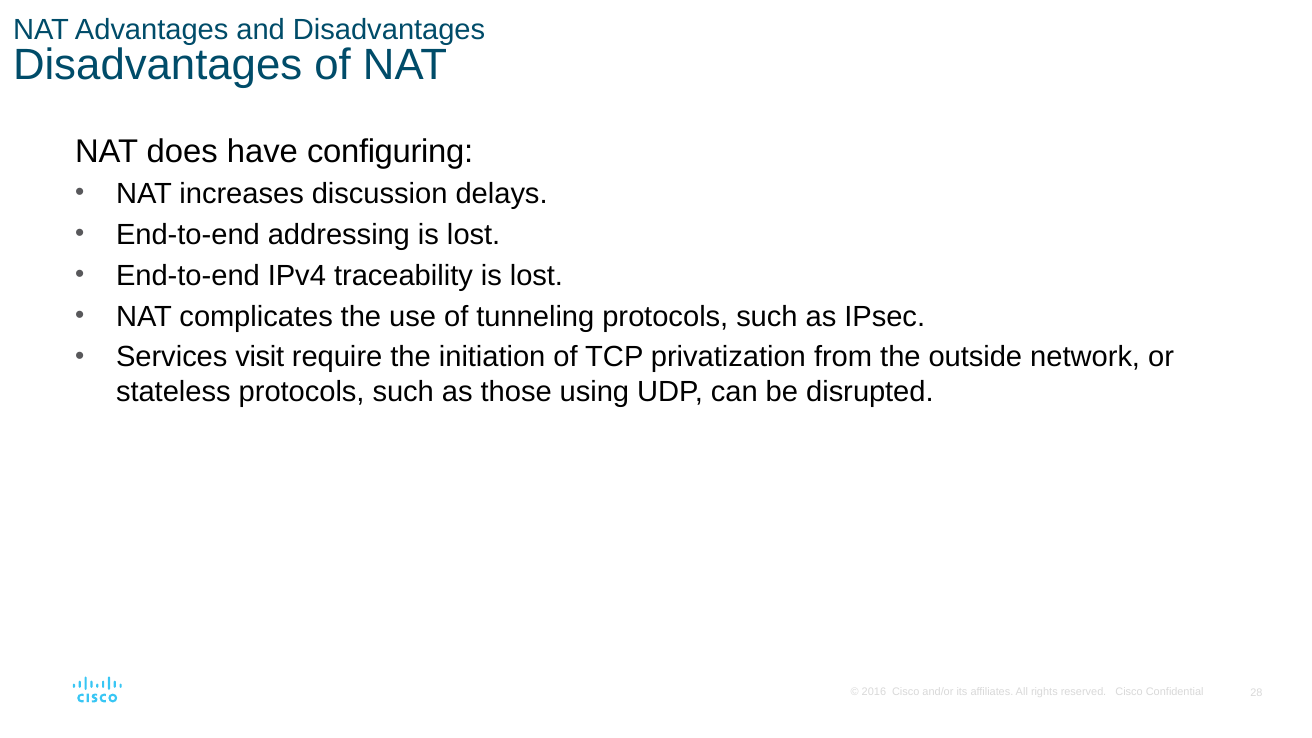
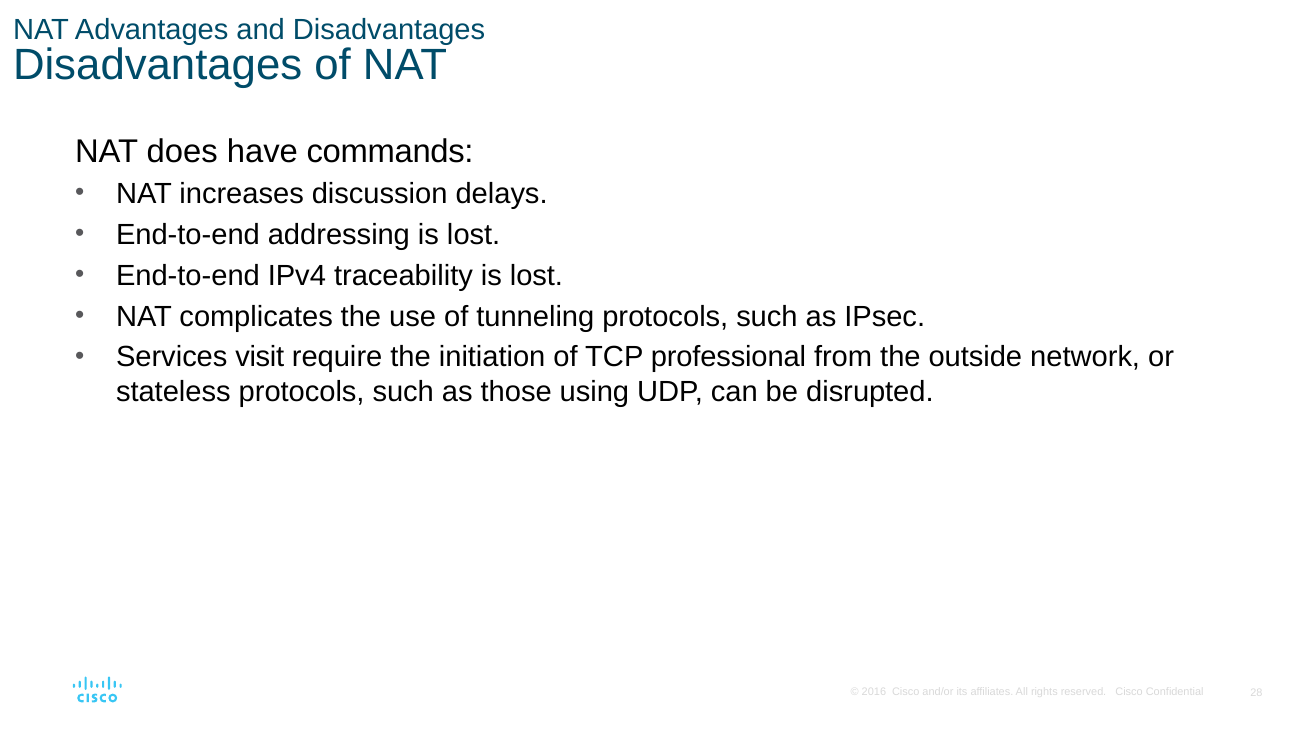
configuring: configuring -> commands (390, 151)
privatization: privatization -> professional (728, 357)
